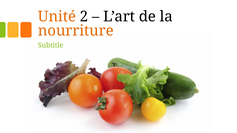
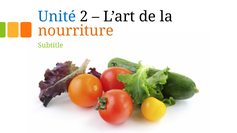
Unité colour: orange -> blue (57, 17)
